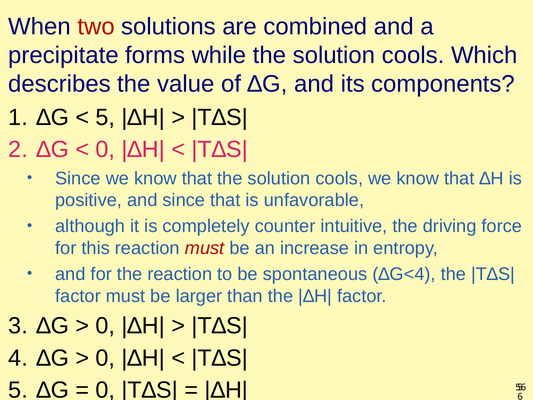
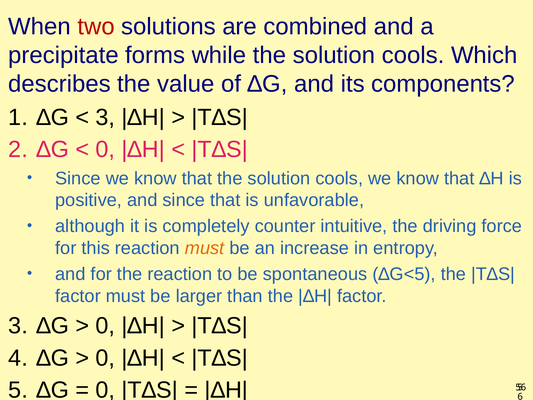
5: 5 -> 3 (105, 117)
must colour: red -> orange (205, 248)
∆G<4: ∆G<4 -> ∆G<5 (404, 274)
